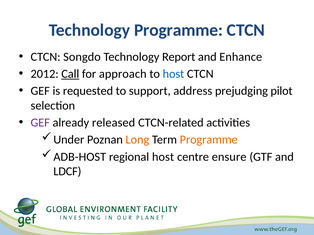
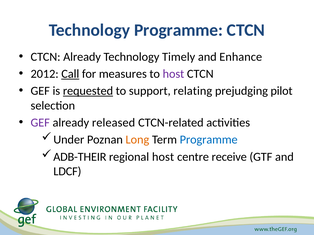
CTCN Songdo: Songdo -> Already (82, 57)
Report: Report -> Timely (179, 57)
approach: approach -> measures (123, 74)
host colour: blue -> purple (173, 74)
requested underline: none -> present (88, 91)
address: address -> relating (193, 91)
Programme colour: orange -> blue (209, 140)
ADB-HOST: ADB-HOST -> ADB-THEIR (80, 157)
ensure: ensure -> receive (229, 157)
